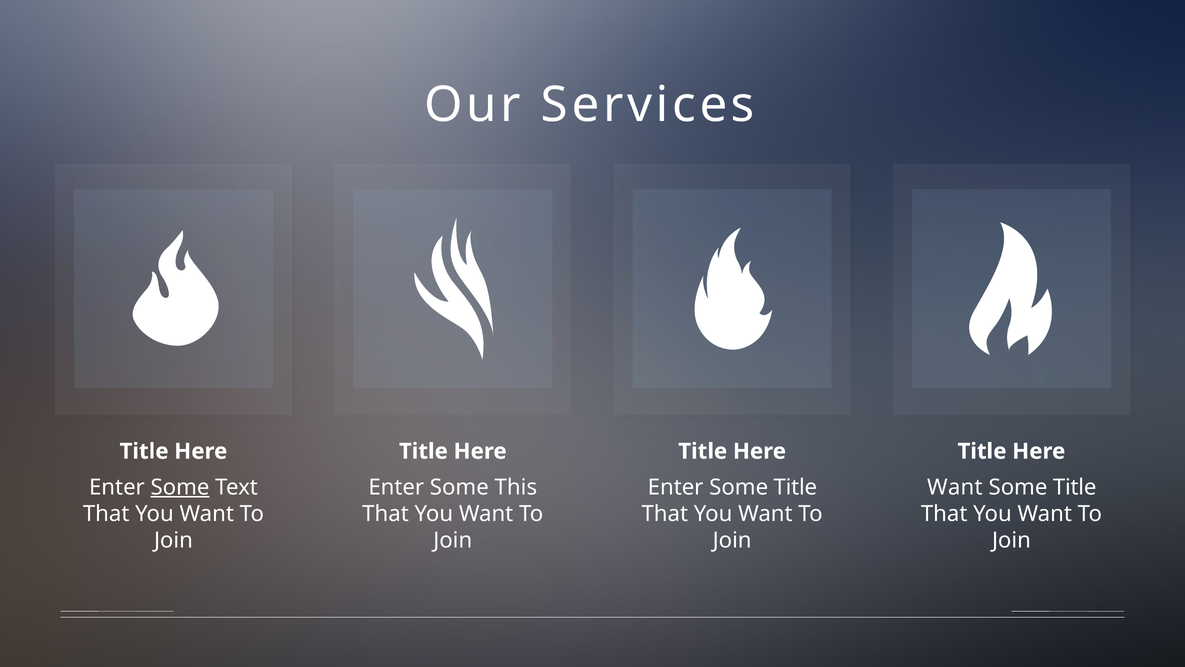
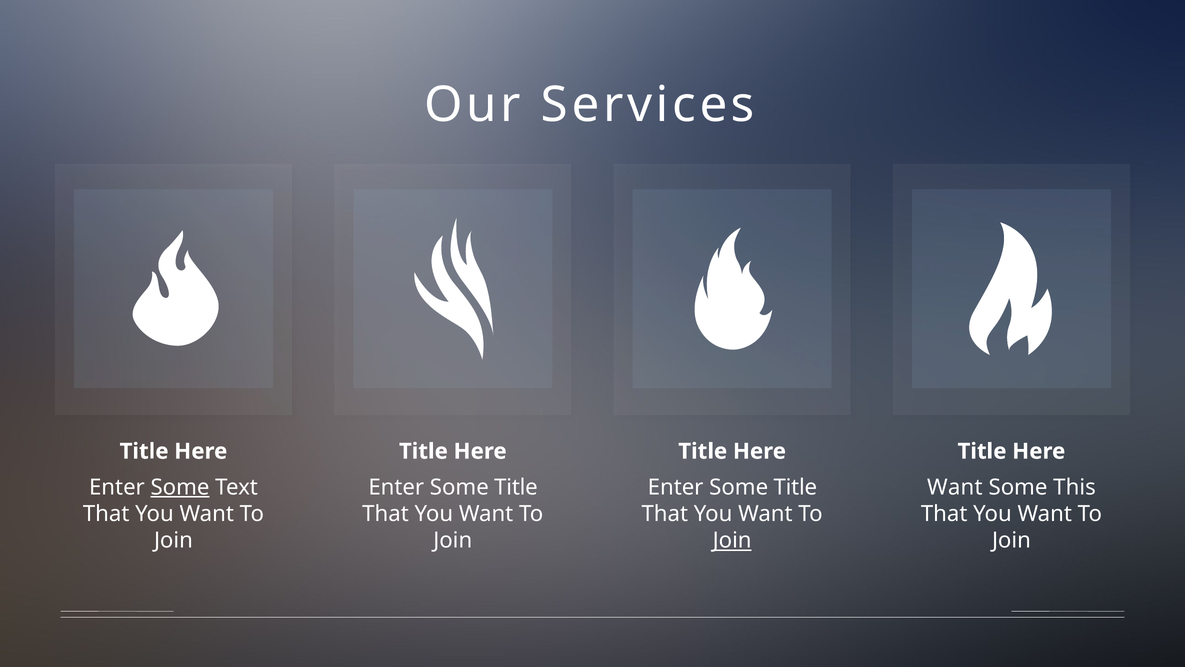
This: This -> Title (516, 487)
Title: Title -> This (1075, 487)
Join underline: none -> present (732, 540)
